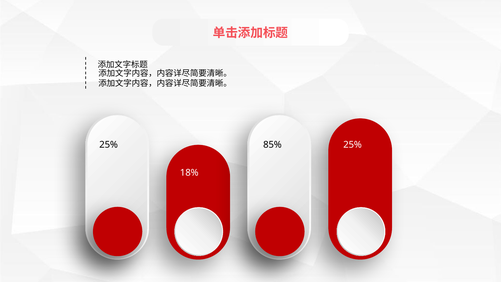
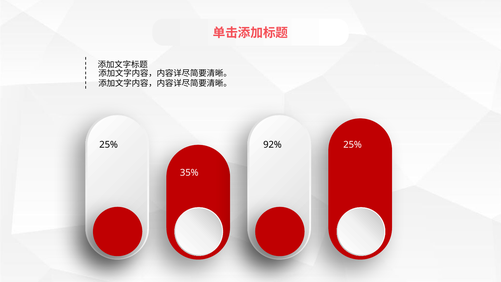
85%: 85% -> 92% (272, 145)
18%: 18% -> 35% (189, 172)
